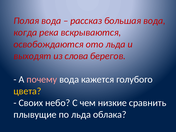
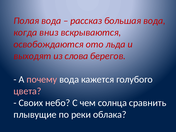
река: река -> вниз (49, 32)
цвета colour: yellow -> pink (27, 91)
низкие: низкие -> солнца (112, 103)
по льда: льда -> реки (81, 115)
